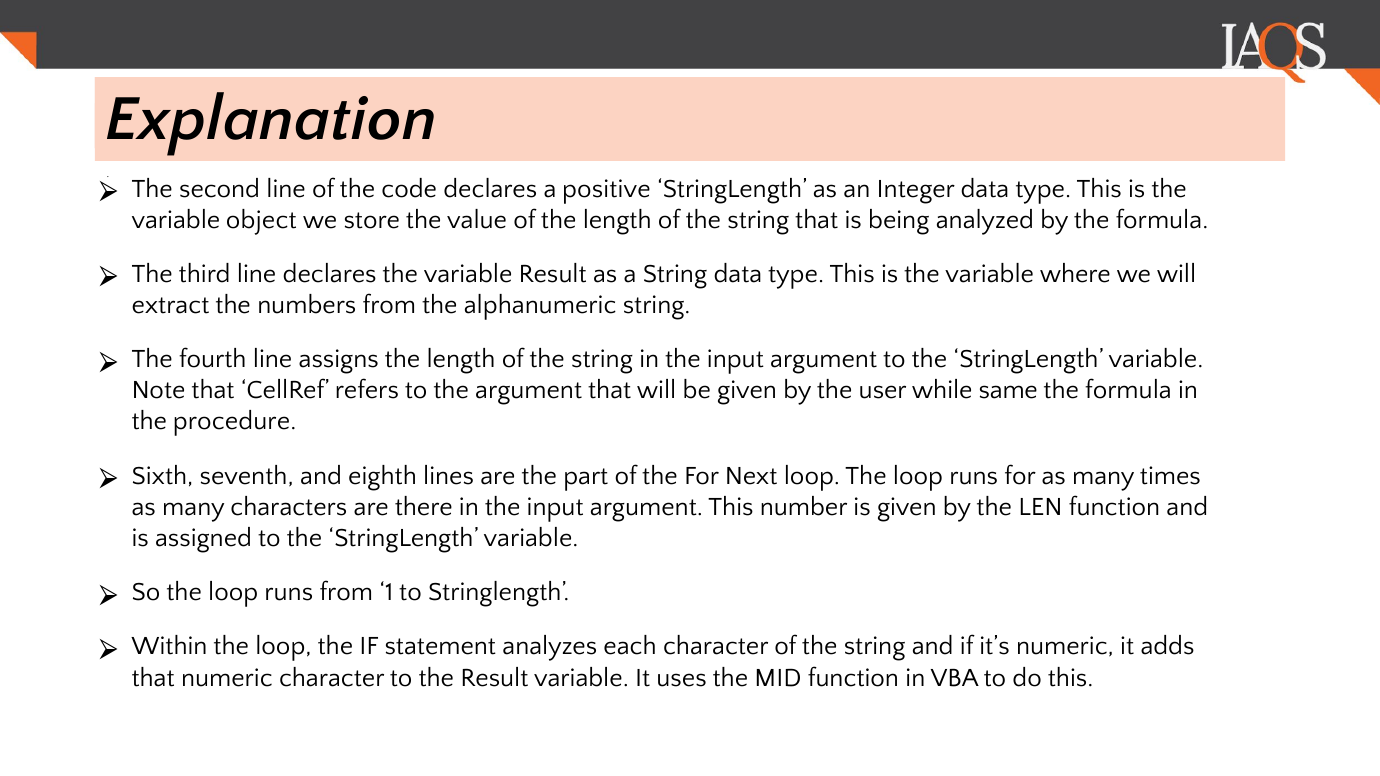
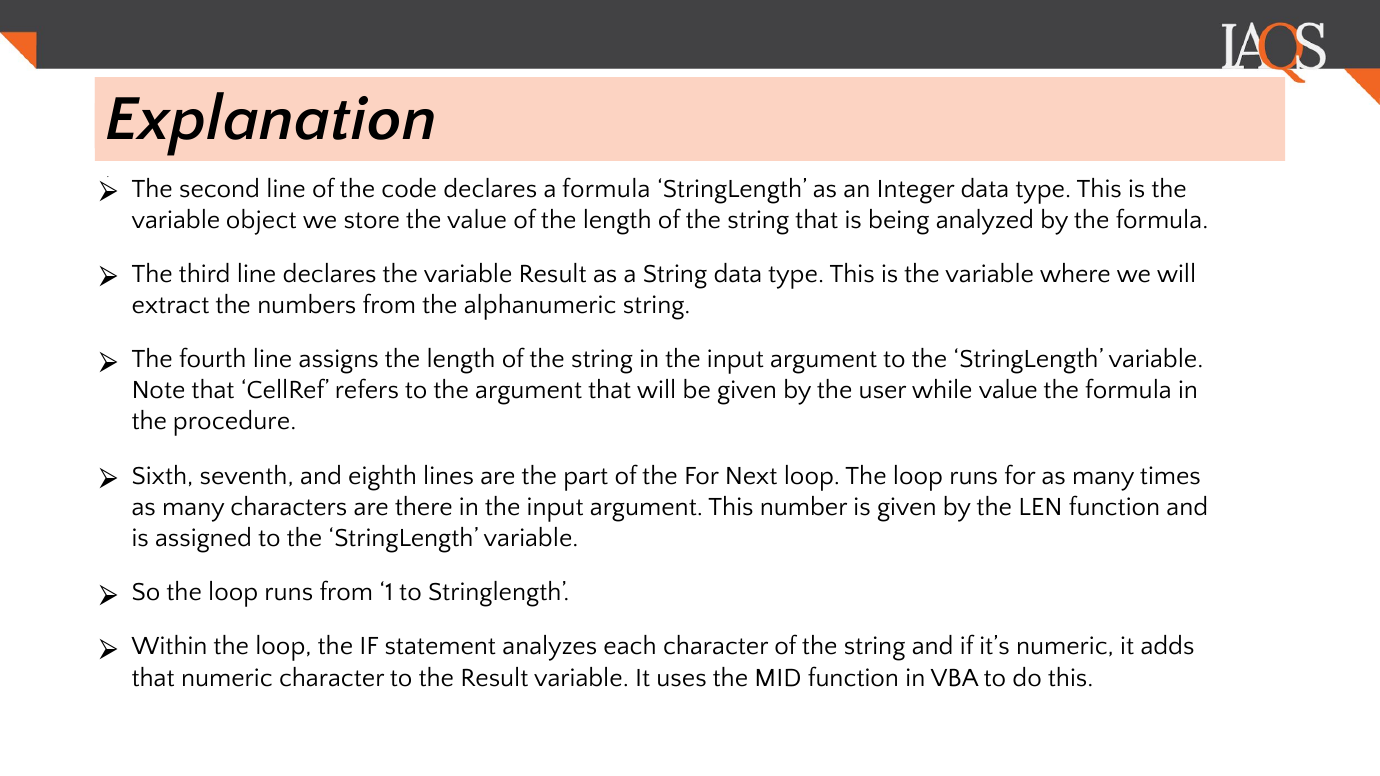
a positive: positive -> formula (606, 189)
while same: same -> value (1008, 390)
